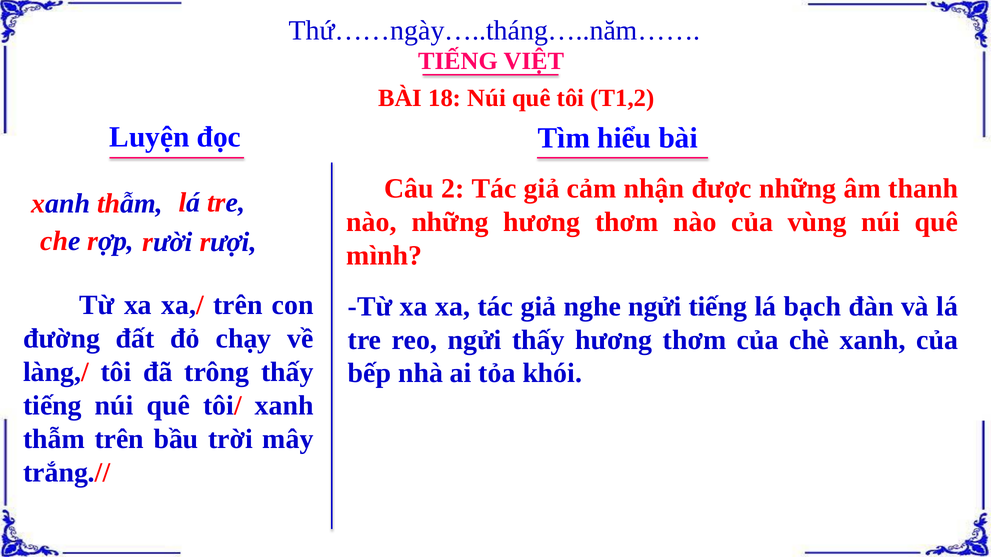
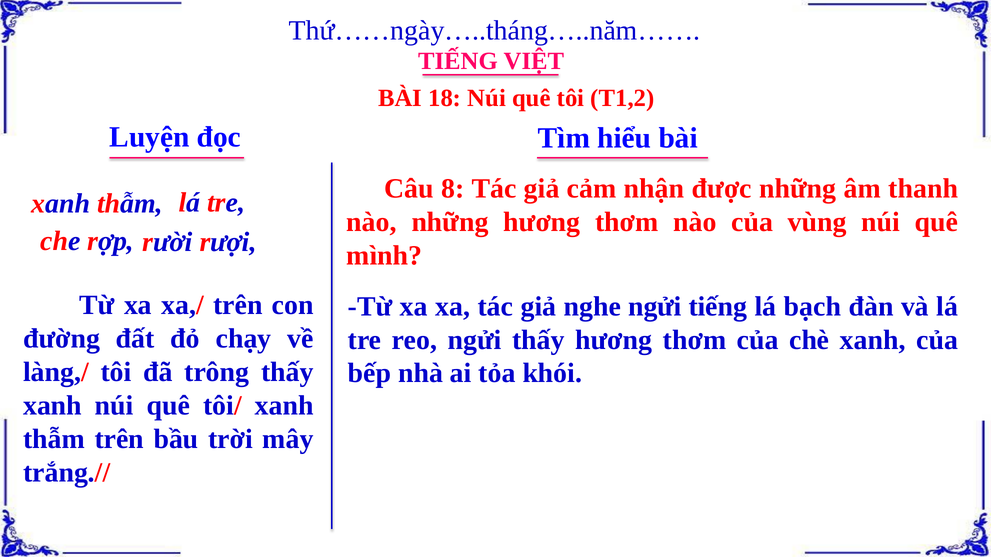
2: 2 -> 8 (453, 188)
tiếng: tiếng -> xanh (52, 405)
